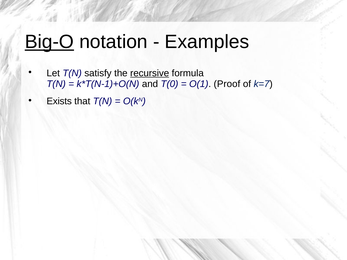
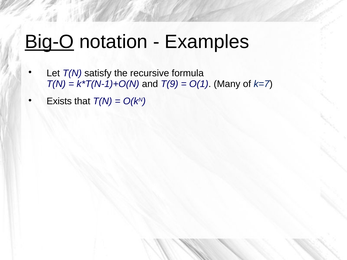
recursive underline: present -> none (150, 73)
T(0: T(0 -> T(9 (170, 84)
Proof: Proof -> Many (227, 84)
